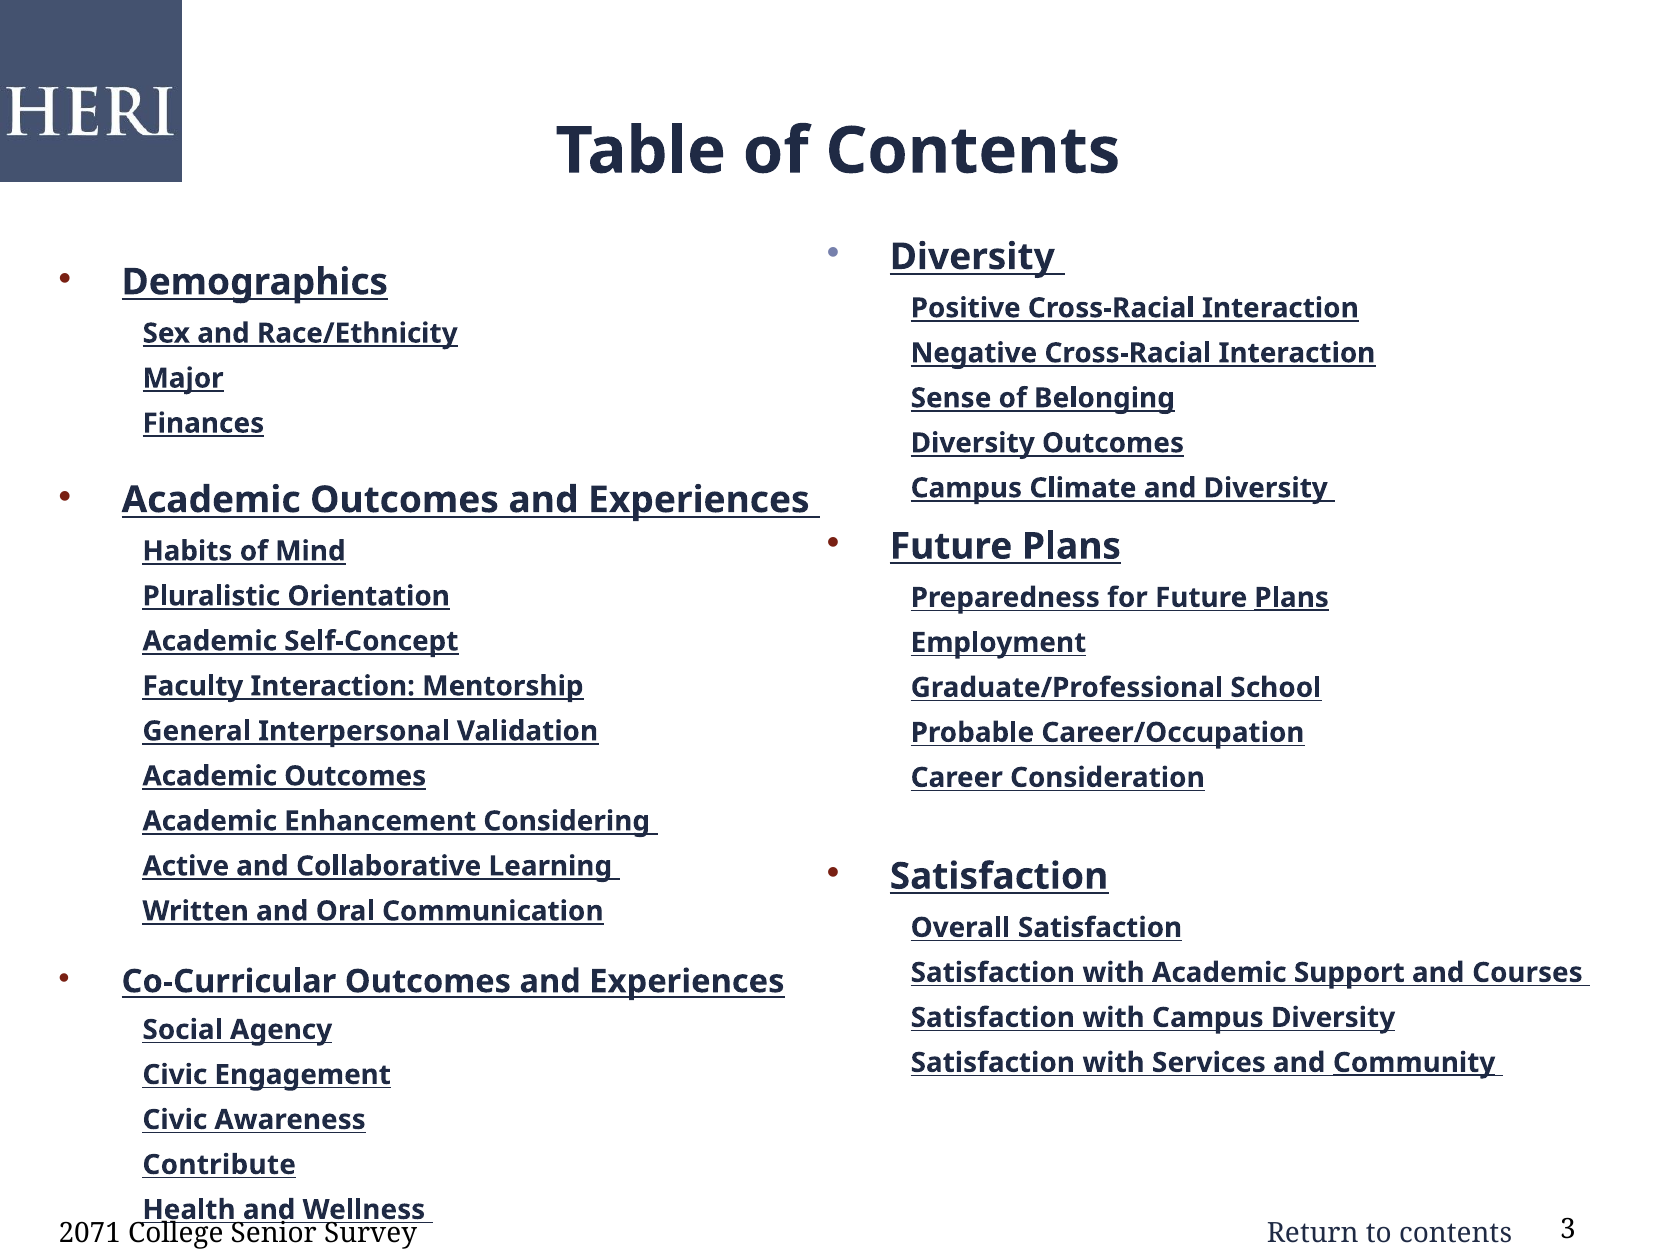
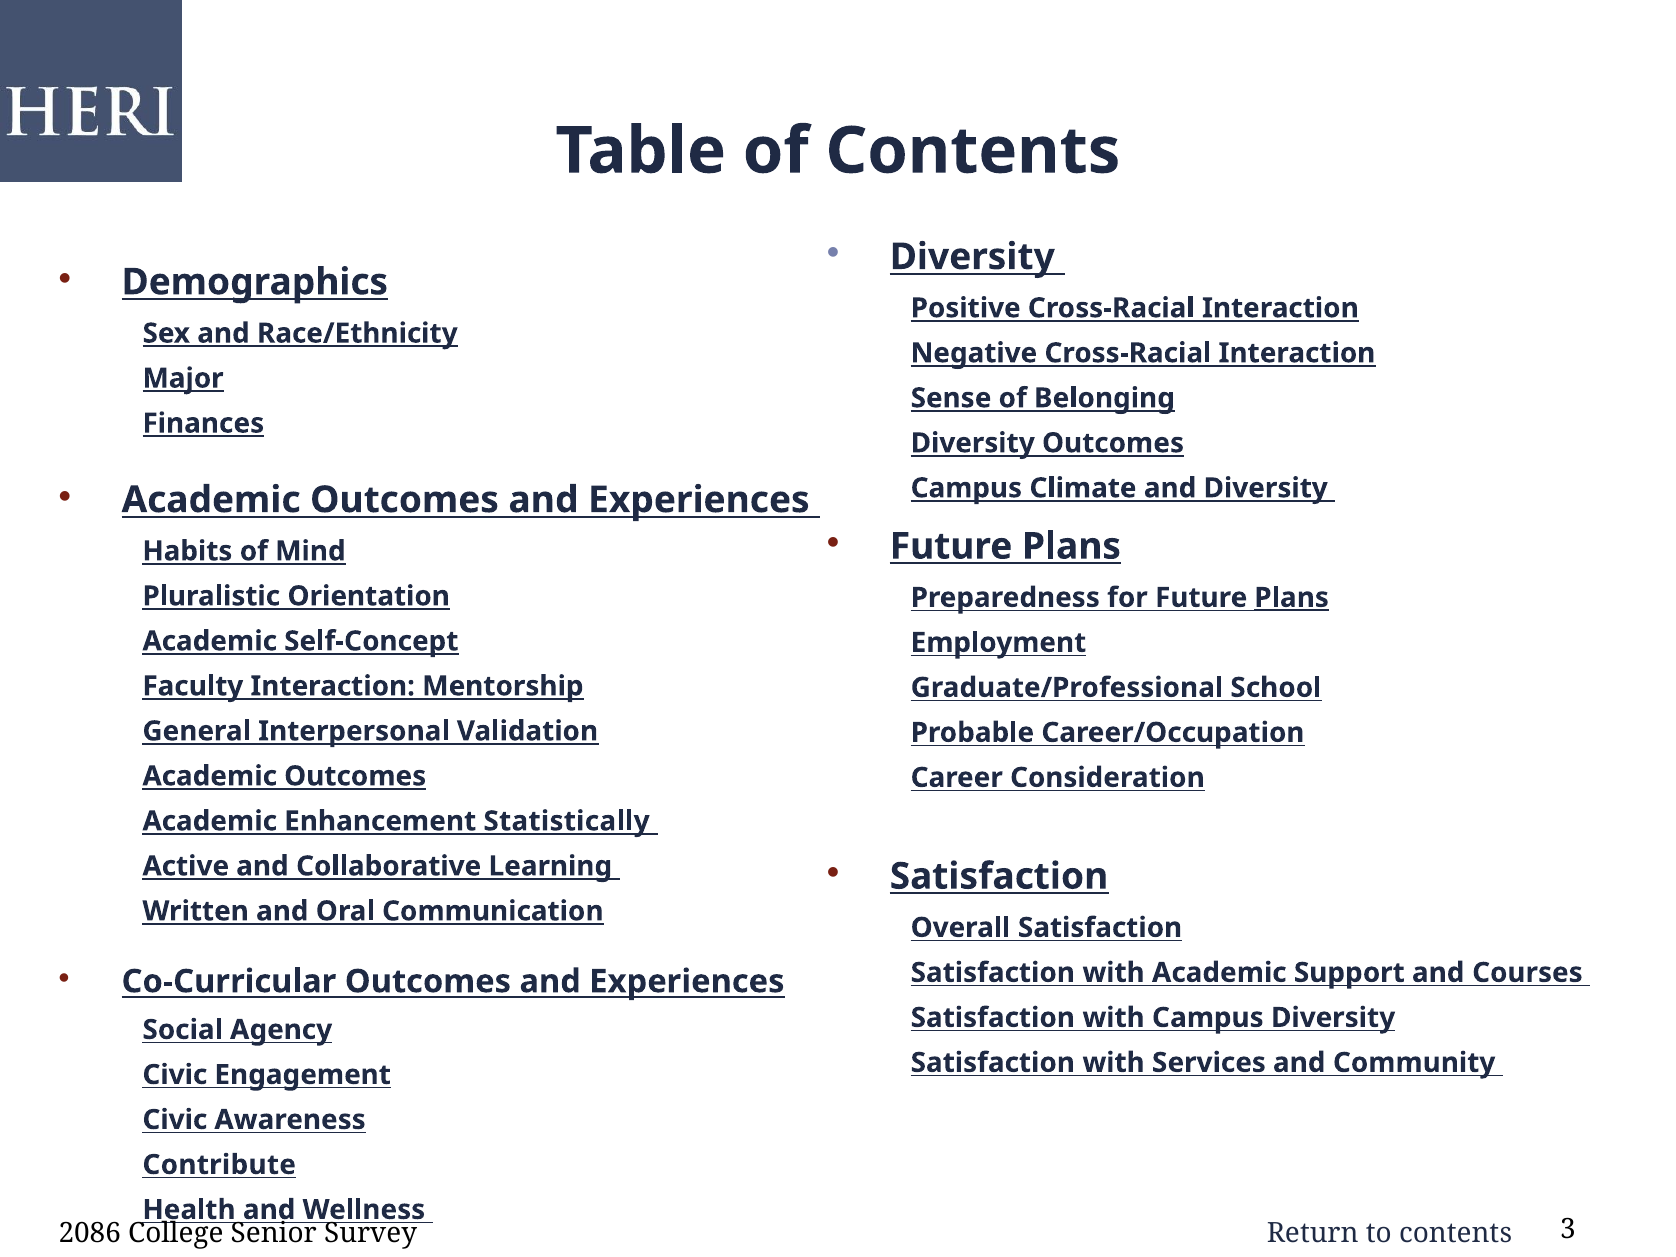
Considering: Considering -> Statistically (567, 821)
Community underline: present -> none (1414, 1063)
2071: 2071 -> 2086 (90, 1234)
